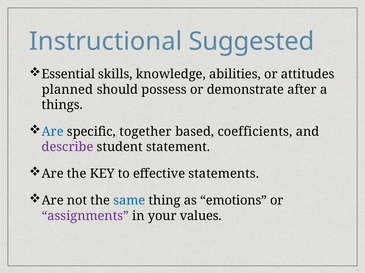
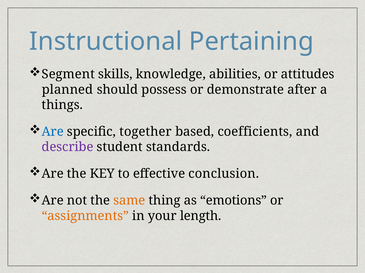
Suggested: Suggested -> Pertaining (251, 42)
Essential: Essential -> Segment (68, 74)
statement: statement -> standards (178, 147)
statements: statements -> conclusion (224, 174)
same colour: blue -> orange (129, 201)
assignments colour: purple -> orange (85, 216)
values: values -> length (201, 216)
